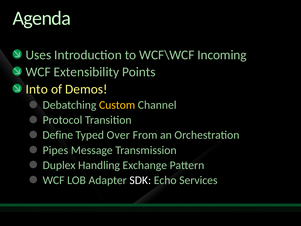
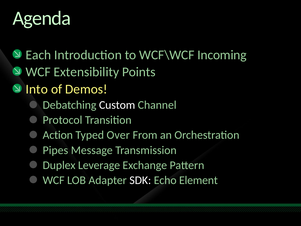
Uses: Uses -> Each (38, 55)
Custom colour: yellow -> white (117, 105)
Define: Define -> Action (58, 135)
Handling: Handling -> Leverage (99, 165)
Services: Services -> Element (198, 180)
